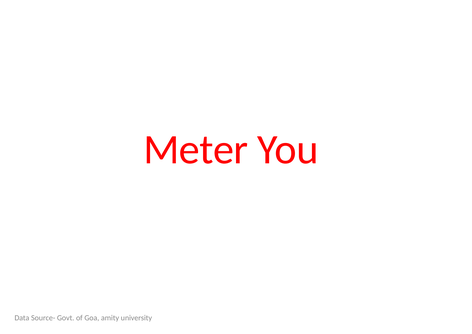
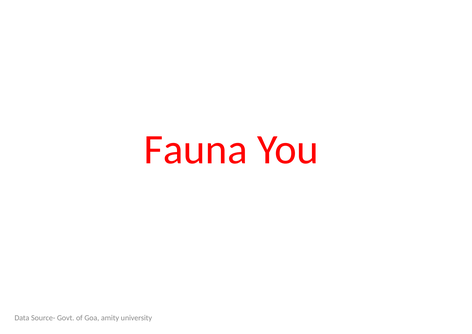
Meter: Meter -> Fauna (196, 150)
